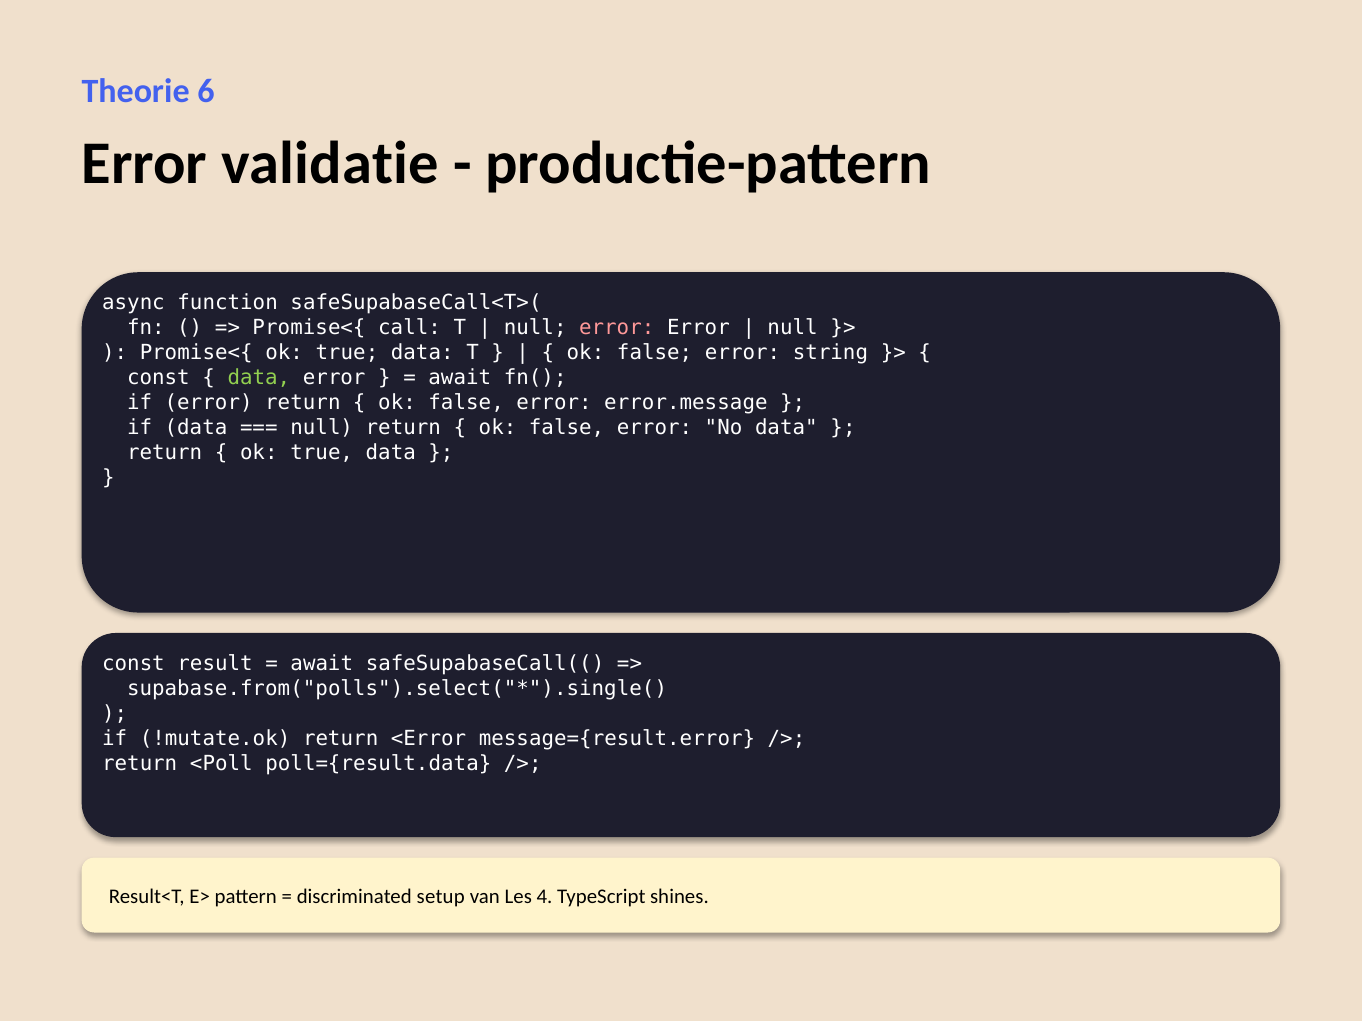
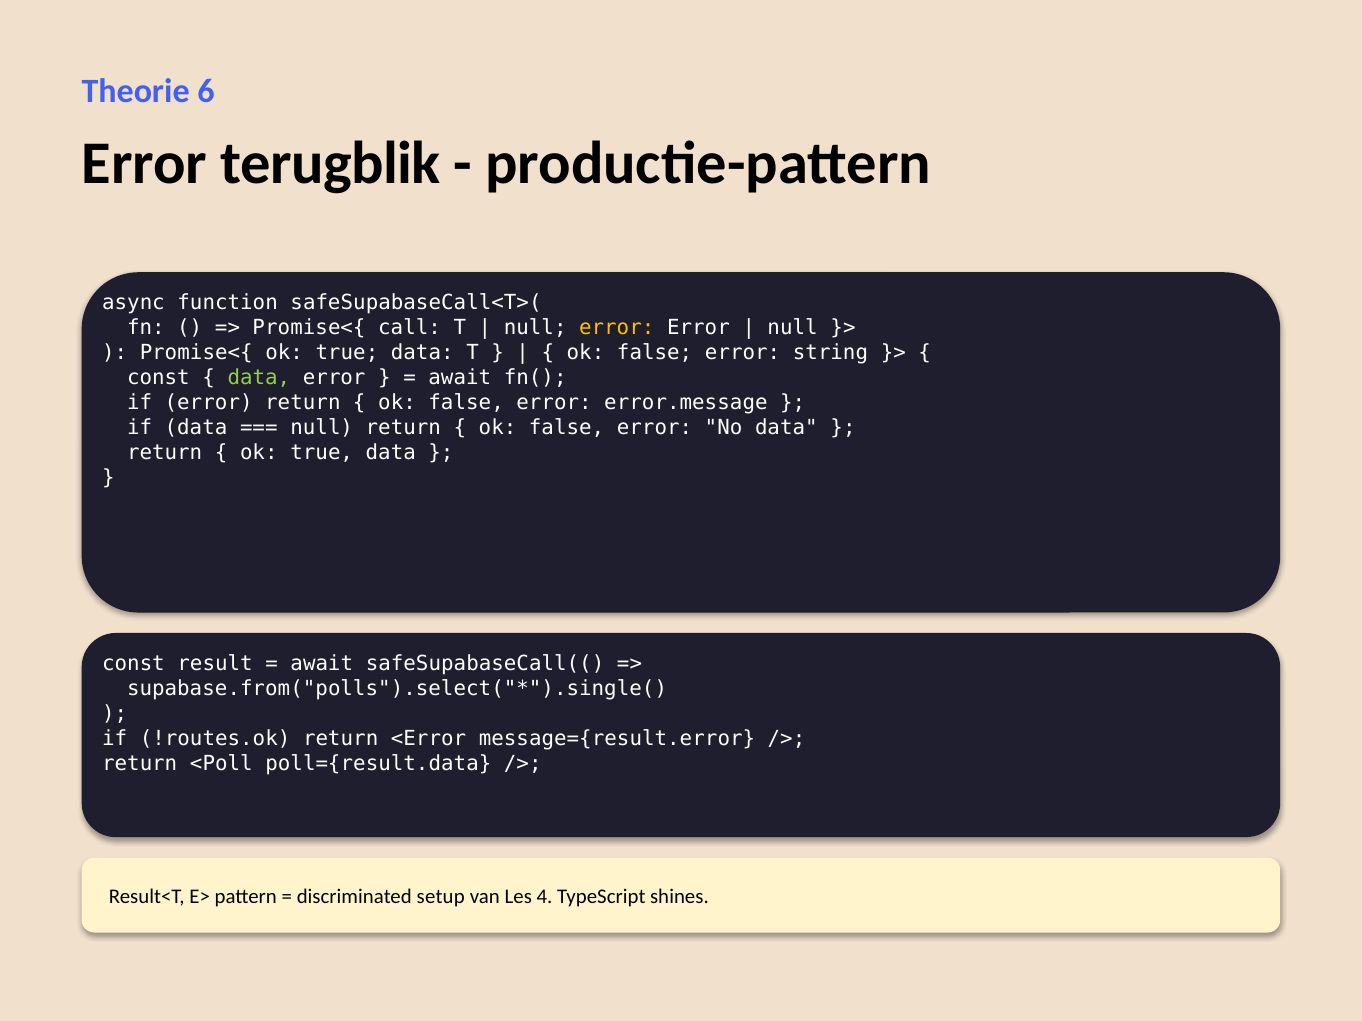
validatie: validatie -> terugblik (331, 163)
error colour: pink -> yellow (617, 328)
!mutate.ok: !mutate.ok -> !routes.ok (215, 739)
